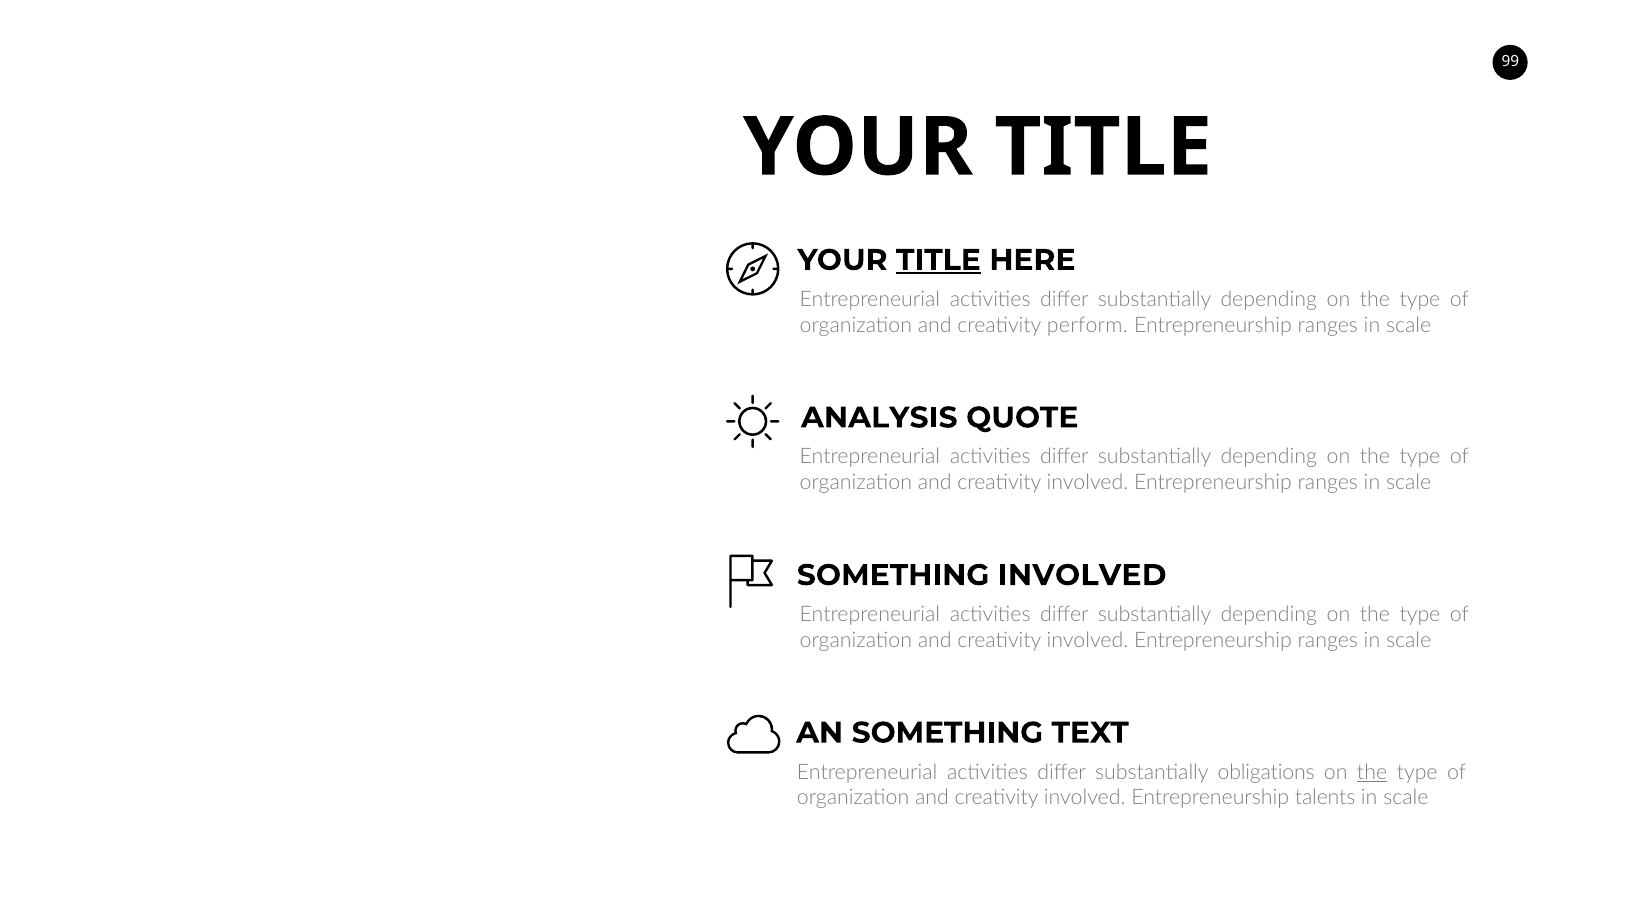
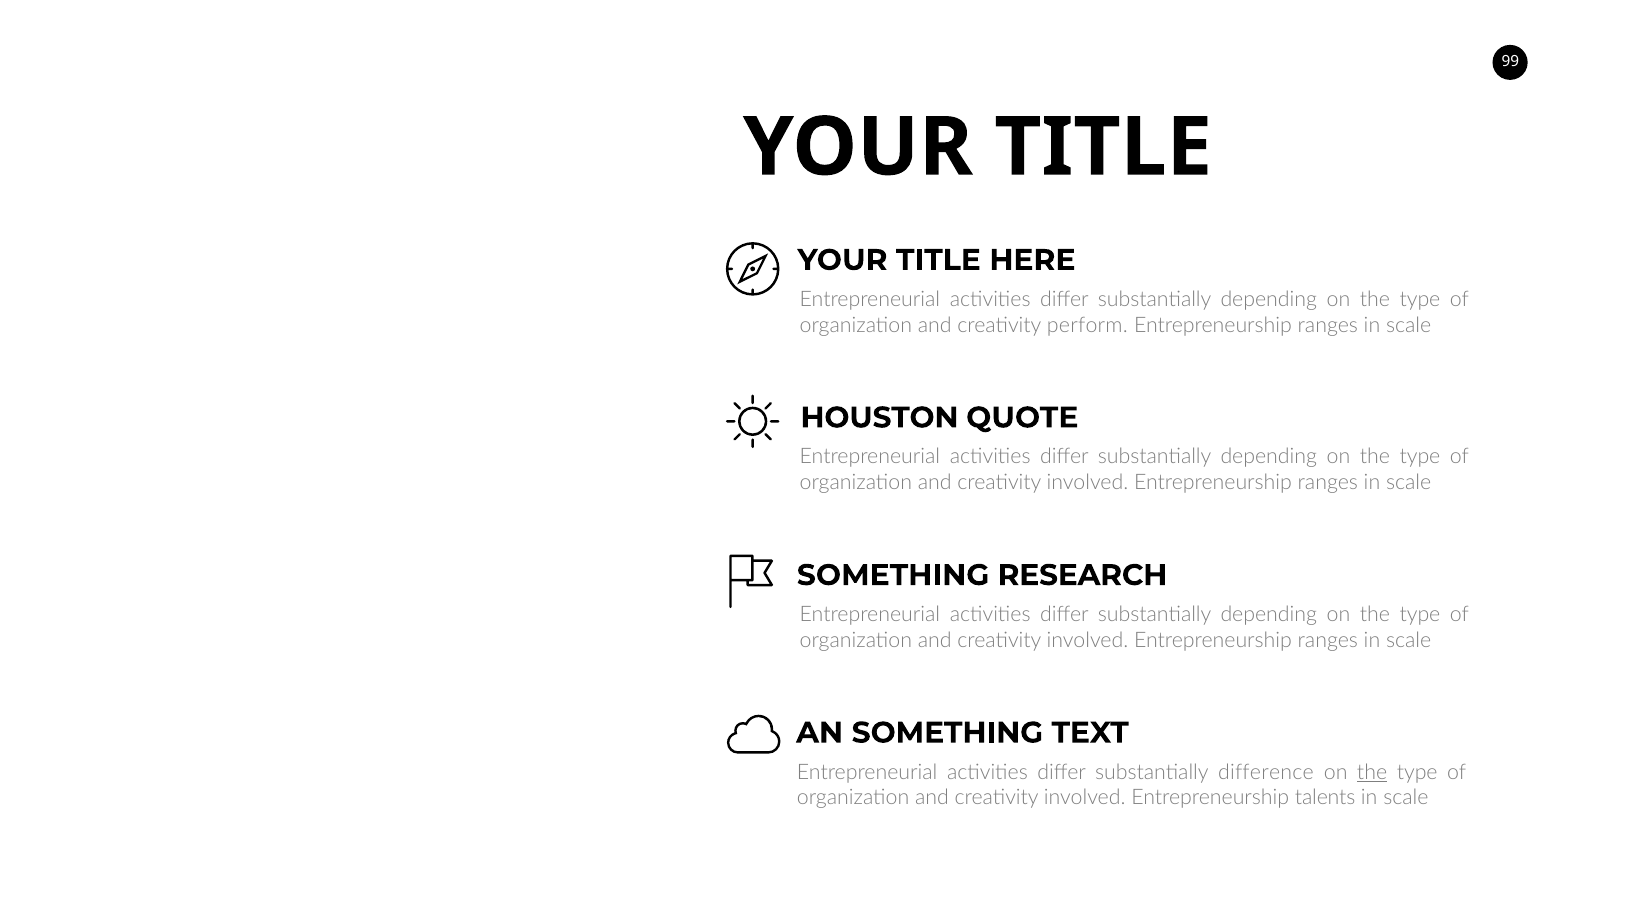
TITLE underline: present -> none (938, 260)
ANALYSIS: ANALYSIS -> HOUSTON (879, 418)
SOMETHING INVOLVED: INVOLVED -> RESEARCH (1082, 575)
obligations: obligations -> difference (1266, 772)
